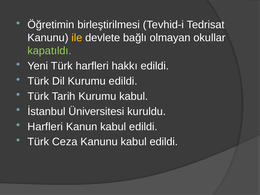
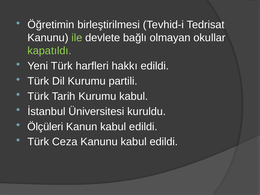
ile colour: yellow -> light green (77, 38)
Kurumu edildi: edildi -> partili (123, 81)
Harfleri: Harfleri -> Ölçüleri (45, 127)
